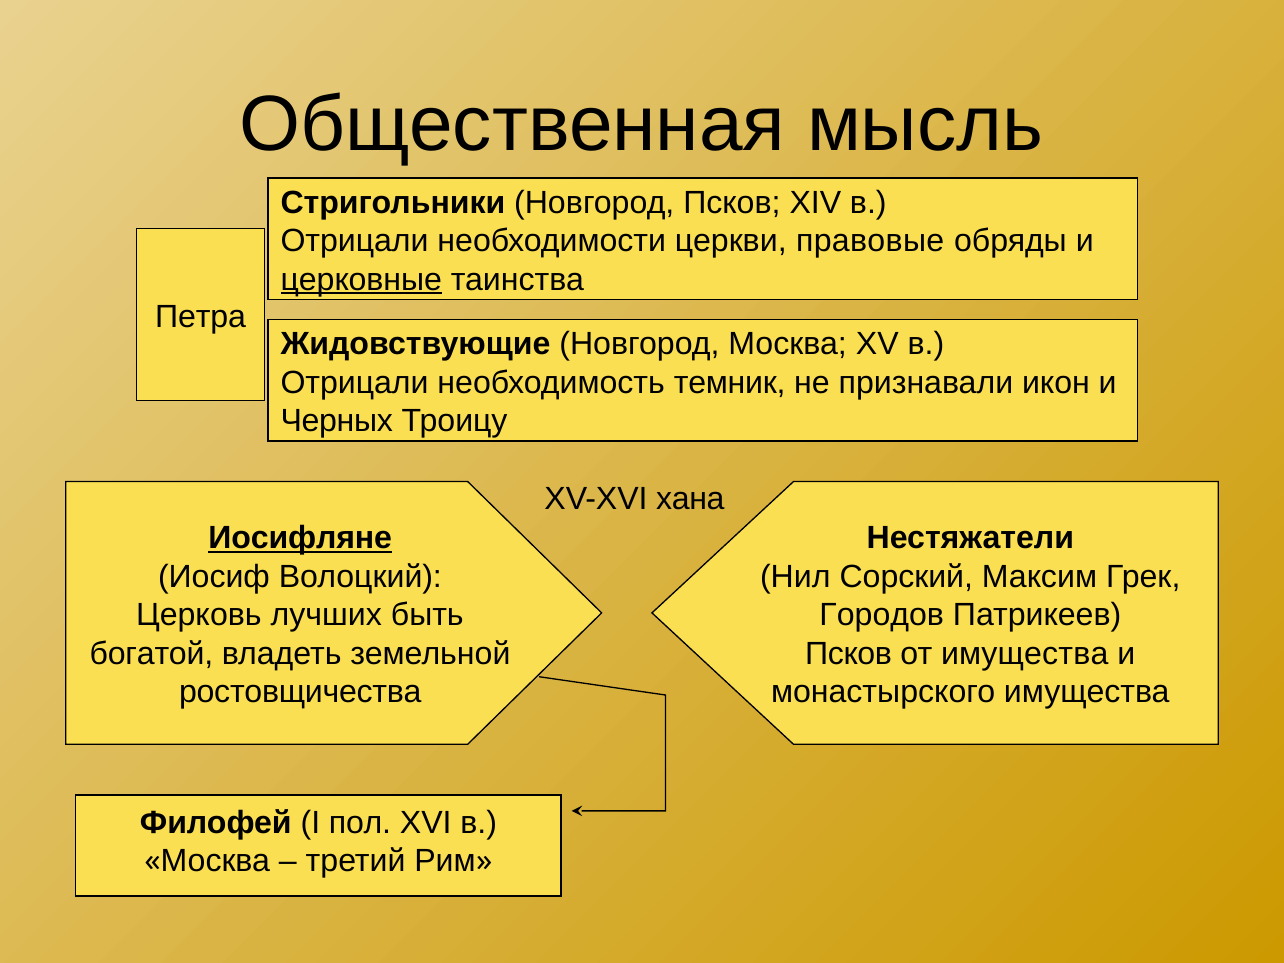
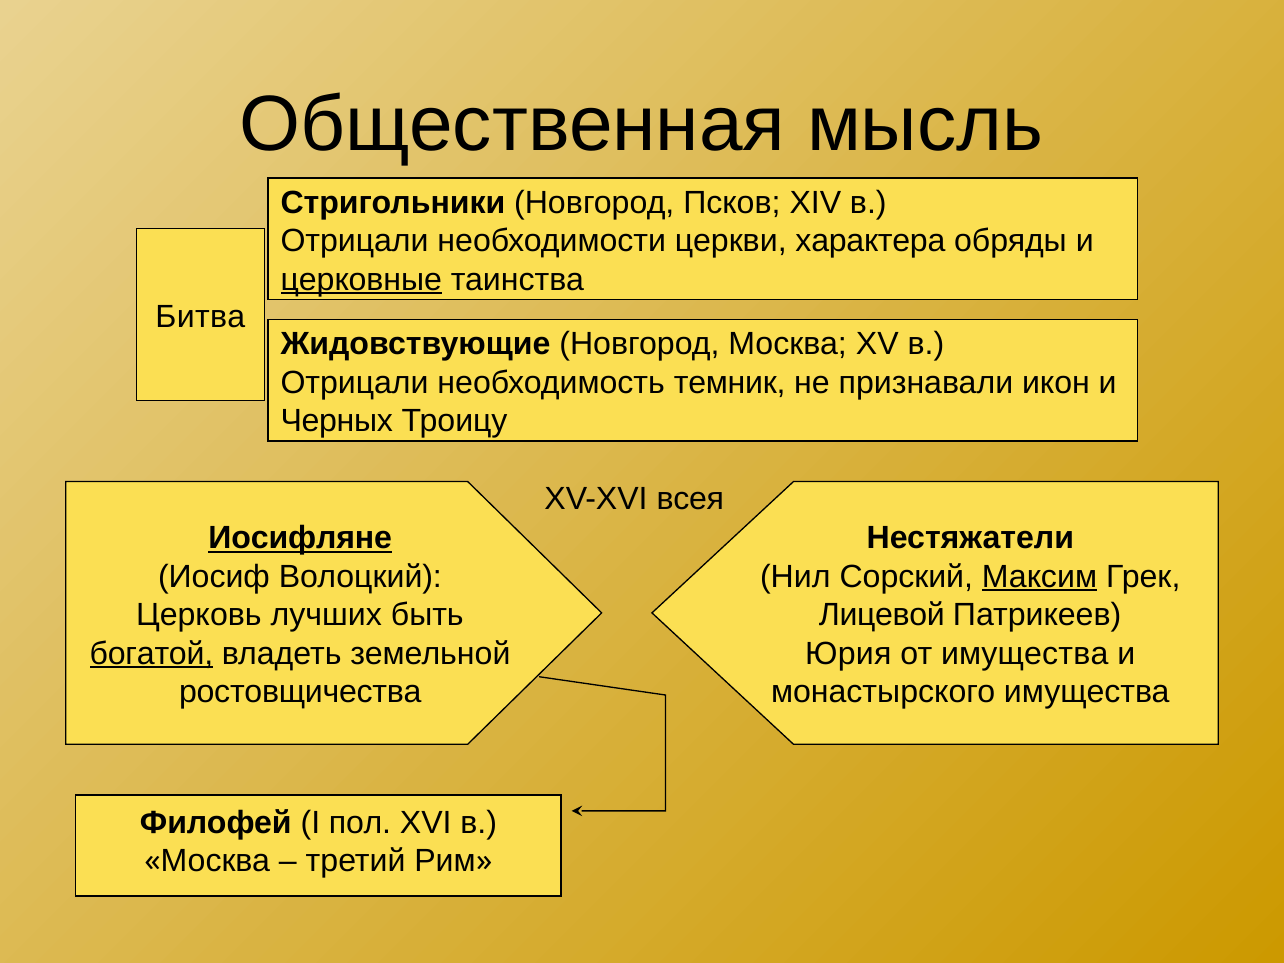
правовые: правовые -> характера (870, 241)
Петра: Петра -> Битва (200, 317)
хана: хана -> всея (690, 499)
Максим underline: none -> present (1040, 577)
Городов: Городов -> Лицевой (882, 615)
богатой underline: none -> present (151, 654)
Псков: Псков -> Юрия (848, 654)
